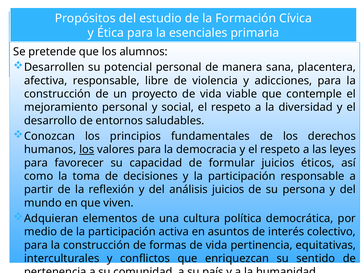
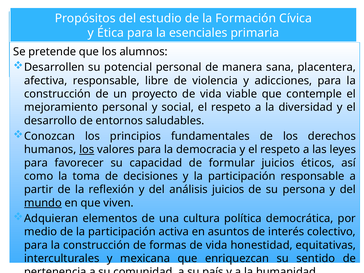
mundo underline: none -> present (43, 203)
pertinencia: pertinencia -> honestidad (262, 245)
conflictos: conflictos -> mexicana (145, 258)
